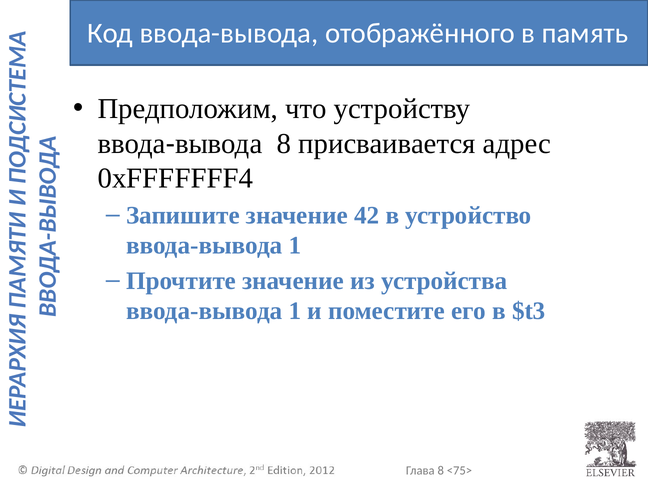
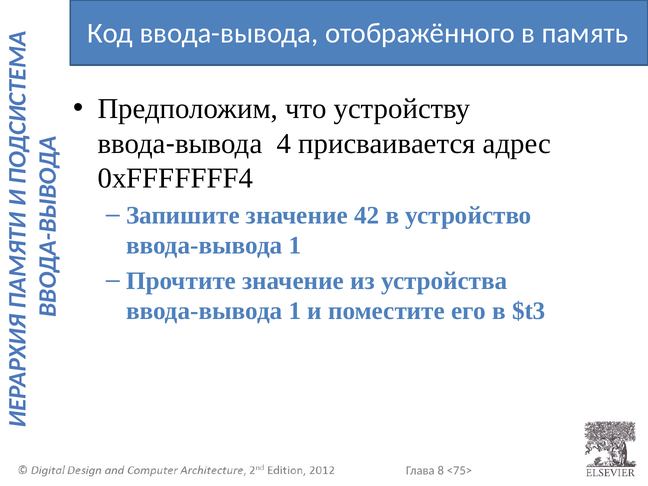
8: 8 -> 4 (284, 144)
